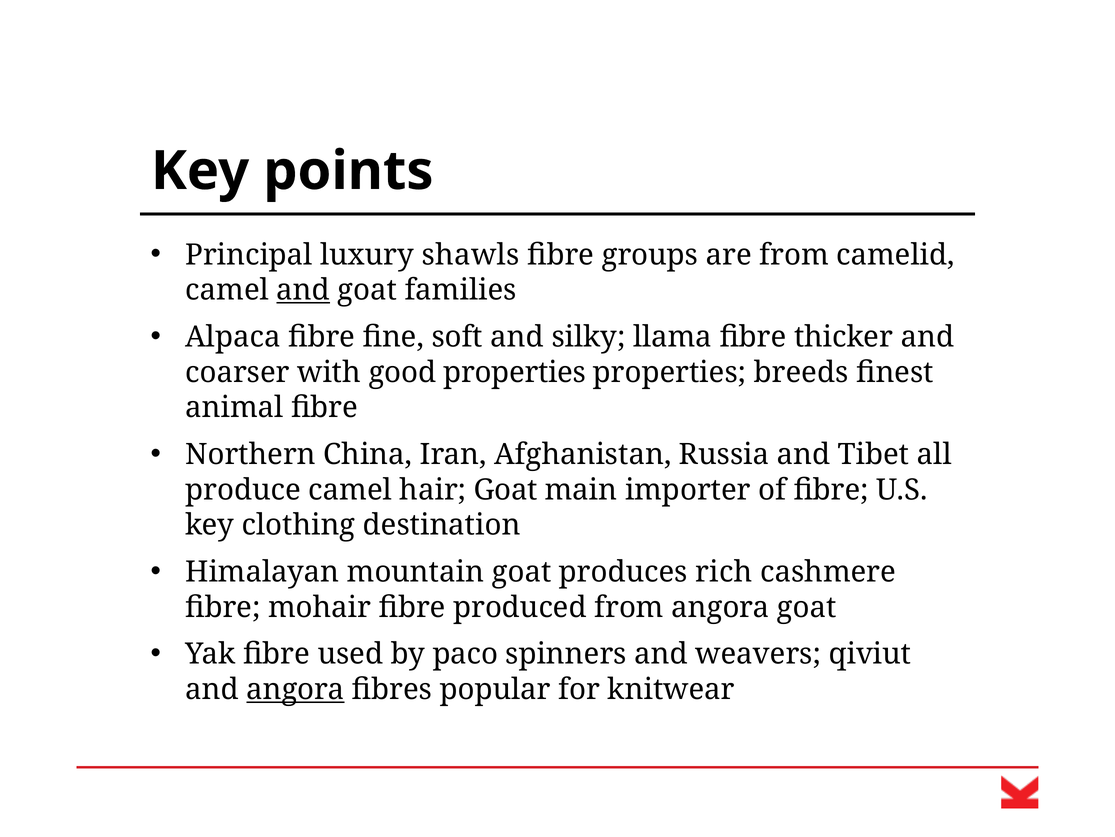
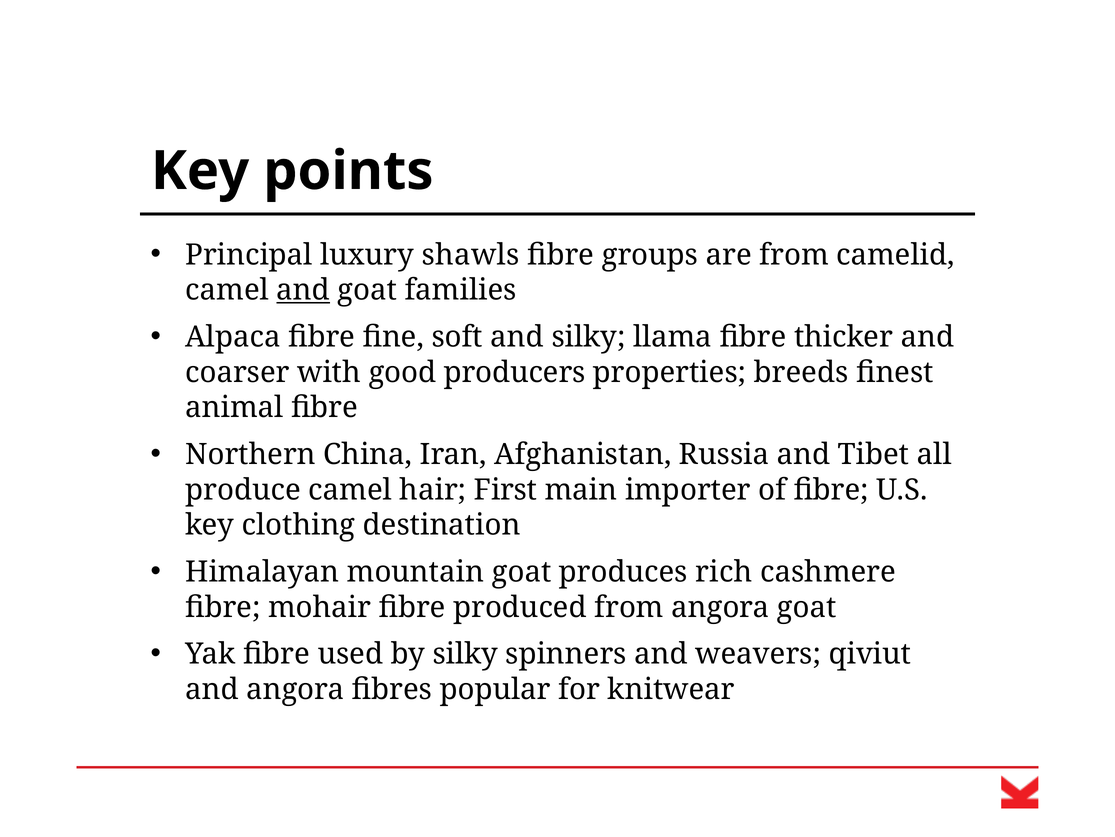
good properties: properties -> producers (515, 372)
hair Goat: Goat -> First (506, 489)
by paco: paco -> silky (465, 654)
angora underline: present -> none (295, 689)
